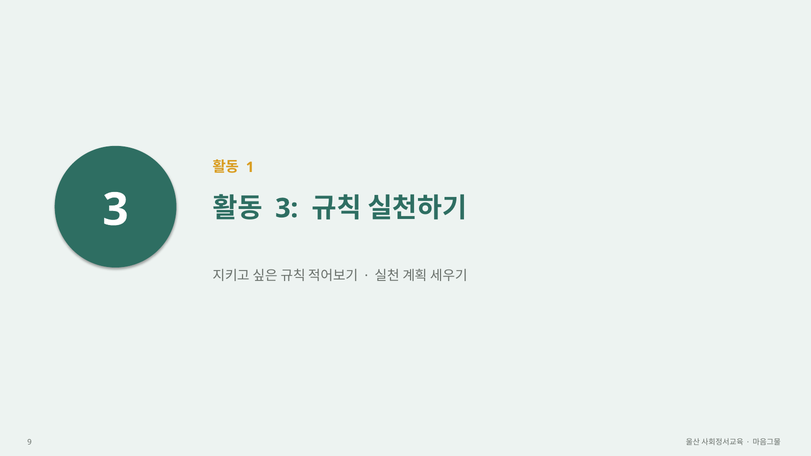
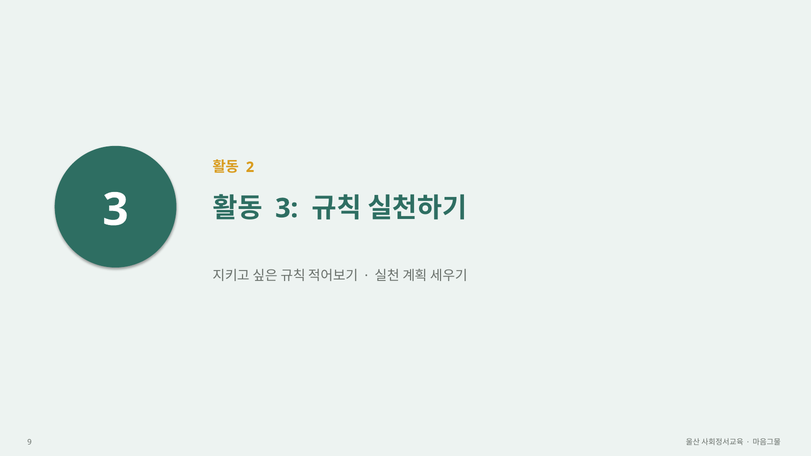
1: 1 -> 2 (250, 167)
